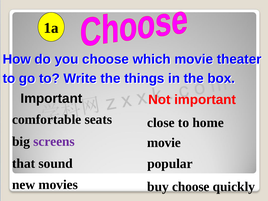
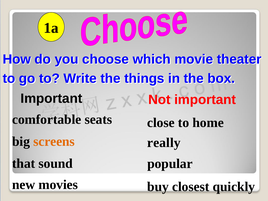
screens colour: purple -> orange (54, 142)
movie: movie -> really (164, 143)
buy choose: choose -> closest (191, 187)
